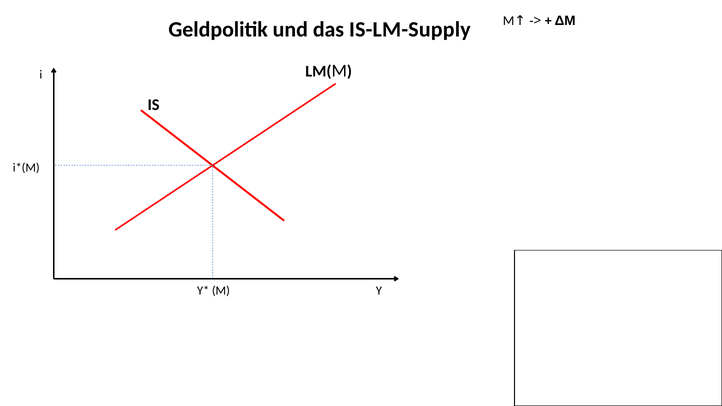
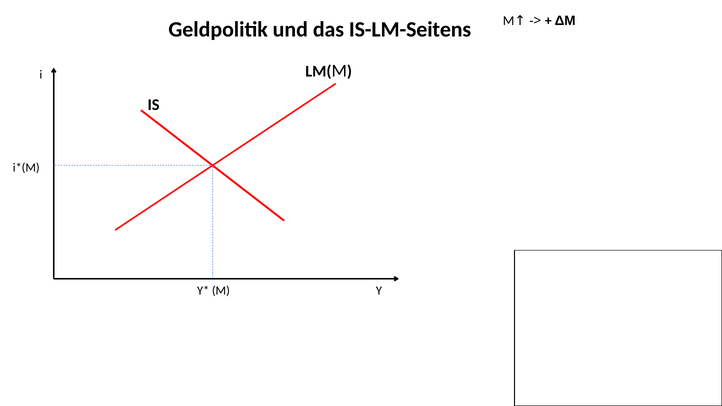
IS-LM-Supply: IS-LM-Supply -> IS-LM-Seitens (410, 30)
